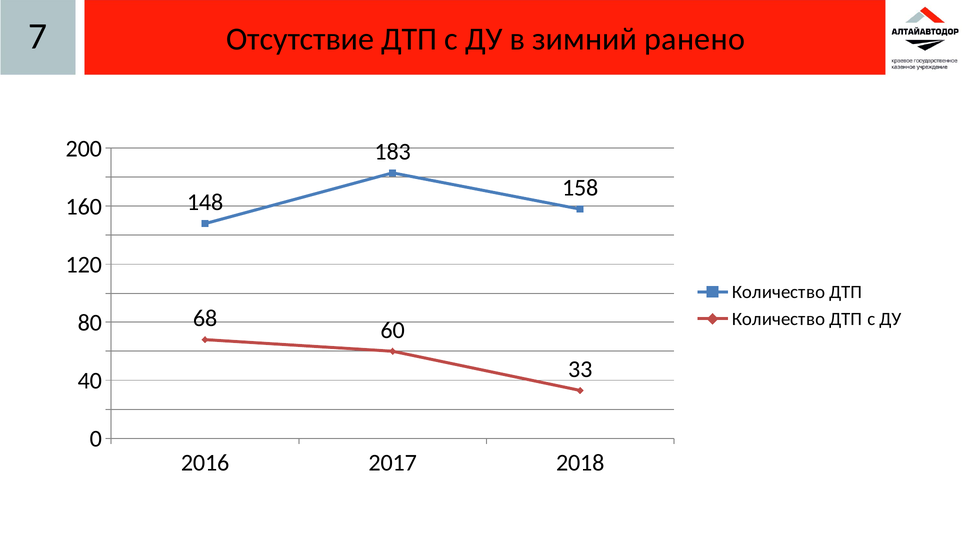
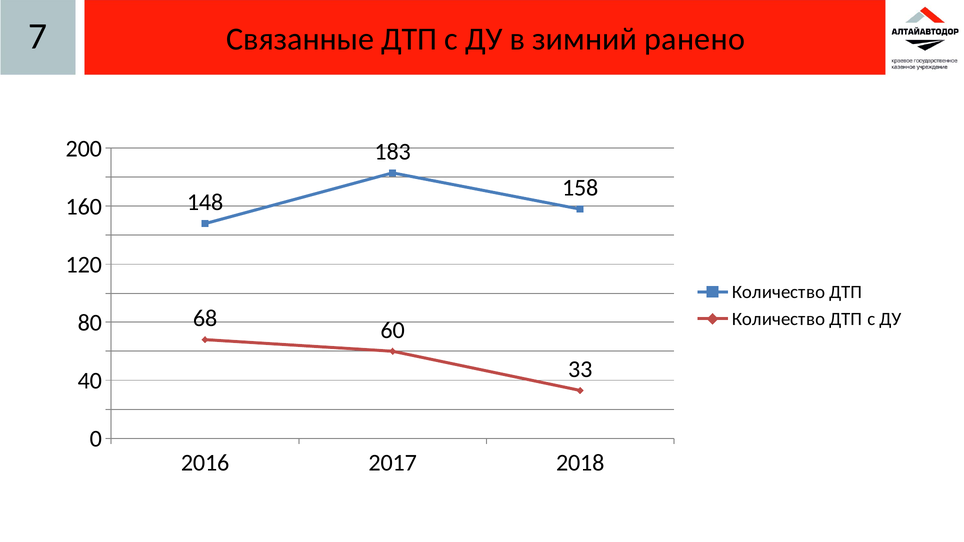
Отсутствие: Отсутствие -> Связанные (300, 39)
